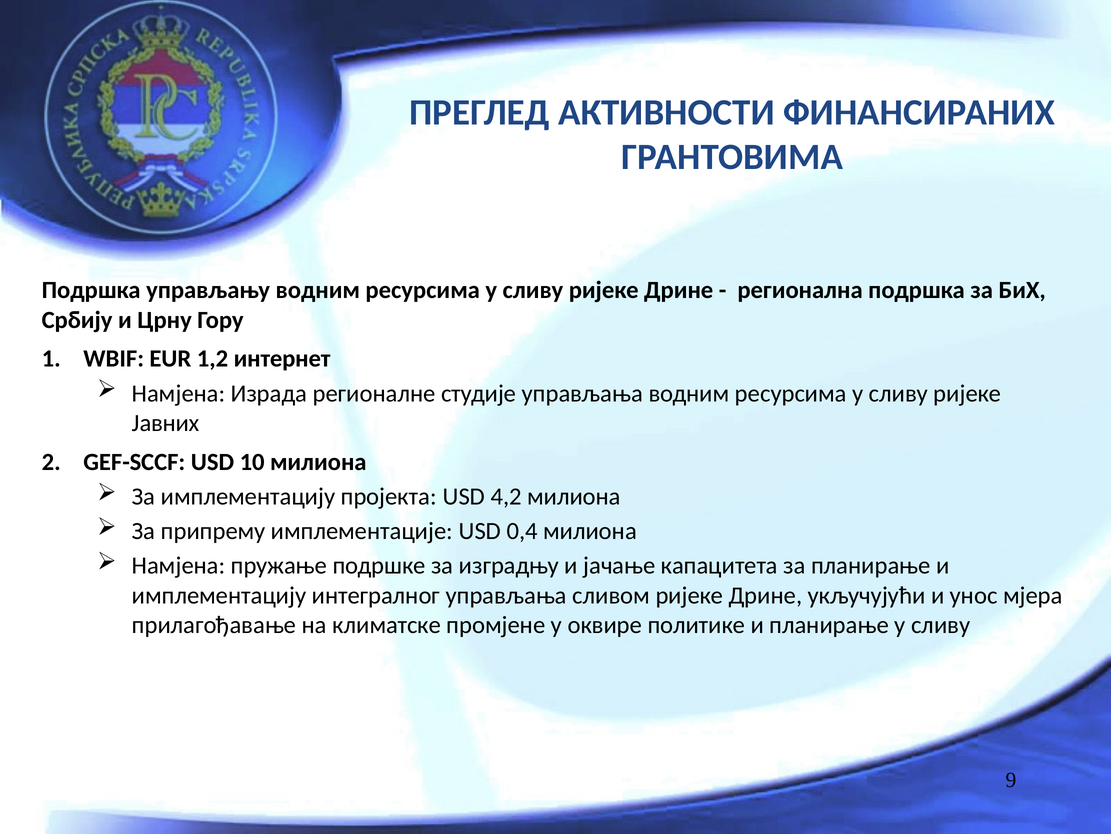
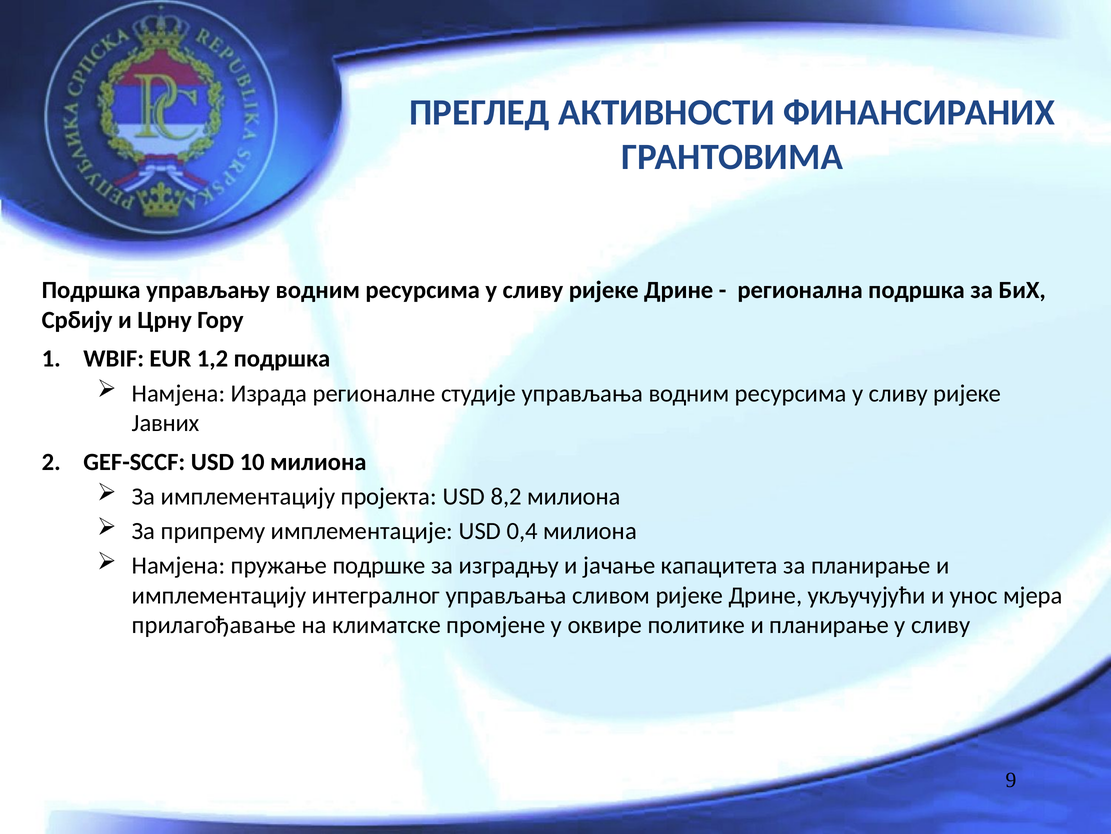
1,2 интернет: интернет -> подршка (282, 358)
4,2: 4,2 -> 8,2 (506, 496)
